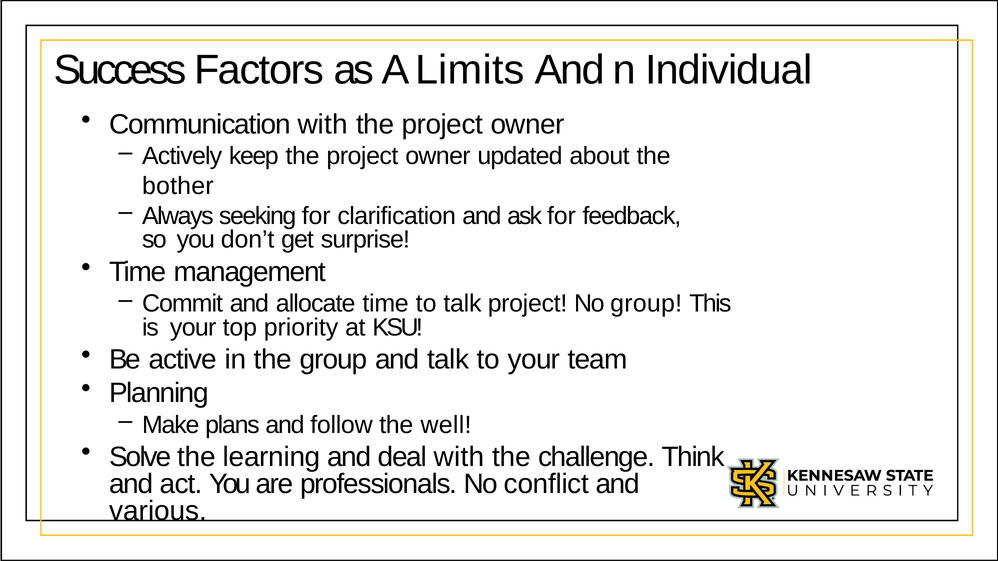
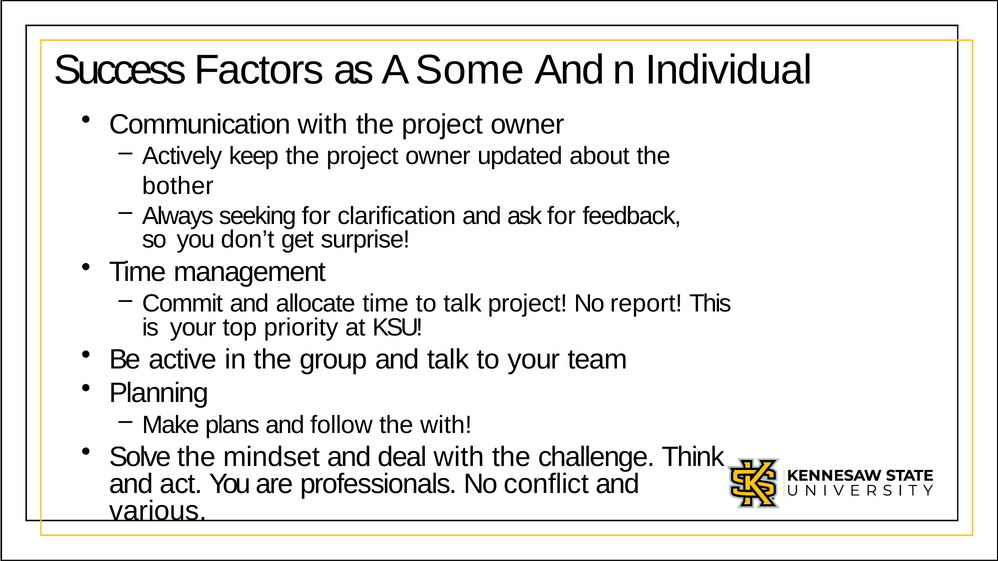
Limits: Limits -> Some (470, 70)
No group: group -> report (646, 304)
the well: well -> with (446, 425)
learning: learning -> mindset (272, 457)
